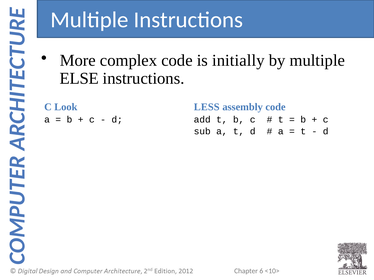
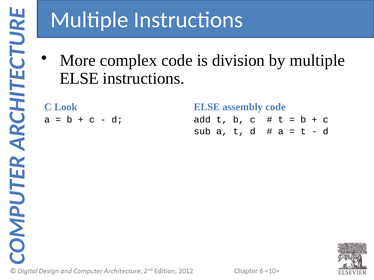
initially: initially -> division (238, 61)
LESS: LESS -> ELSE (207, 107)
